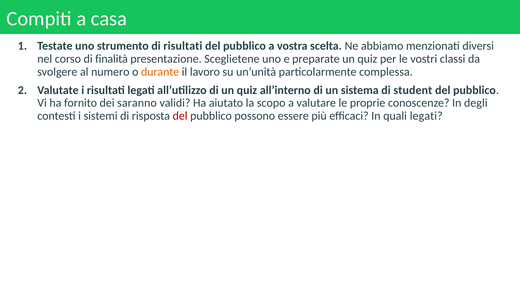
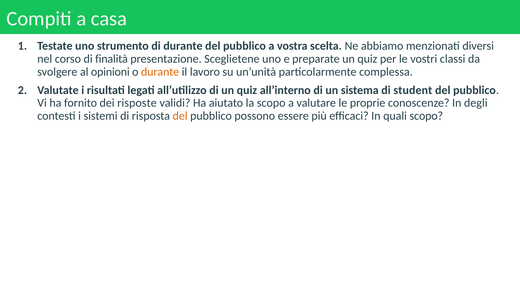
di risultati: risultati -> durante (183, 46)
numero: numero -> opinioni (110, 72)
saranno: saranno -> risposte (137, 103)
del colour: red -> orange (180, 116)
quali legati: legati -> scopo (426, 116)
